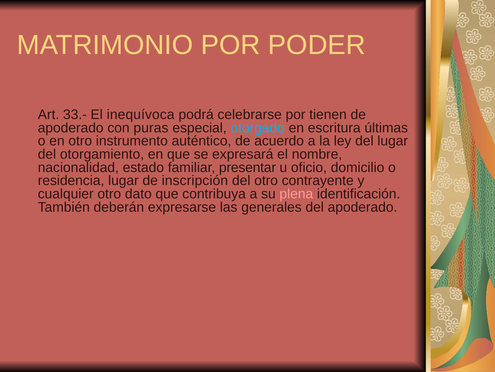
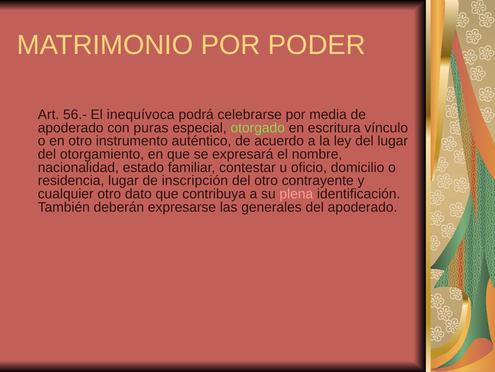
33.-: 33.- -> 56.- (75, 114)
tienen: tienen -> media (328, 114)
otorgado colour: light blue -> light green (258, 128)
últimas: últimas -> vínculo (386, 128)
presentar: presentar -> contestar (247, 167)
